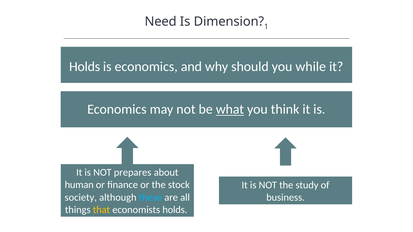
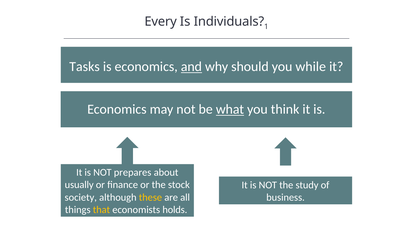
Need: Need -> Every (161, 22)
Dimension: Dimension -> Individuals (229, 22)
Holds: Holds -> Tasks (85, 67)
and underline: none -> present (191, 67)
human: human -> usually (79, 185)
these colour: light blue -> yellow (150, 198)
